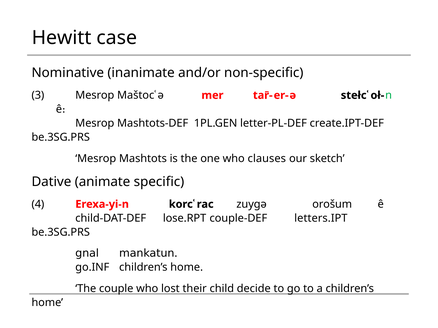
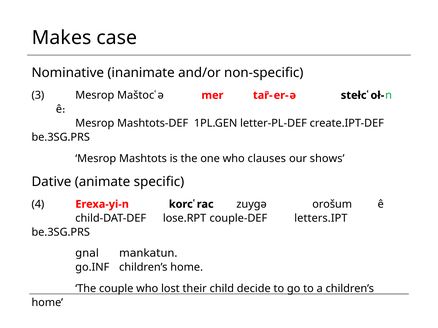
Hewitt: Hewitt -> Makes (62, 38)
sketch: sketch -> shows (327, 159)
